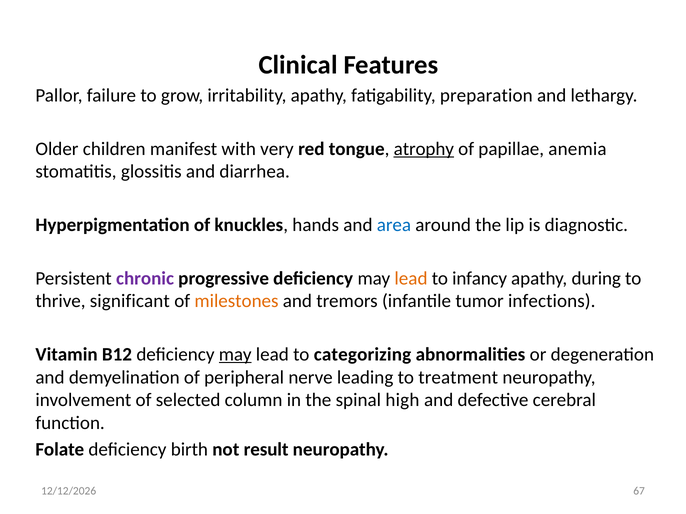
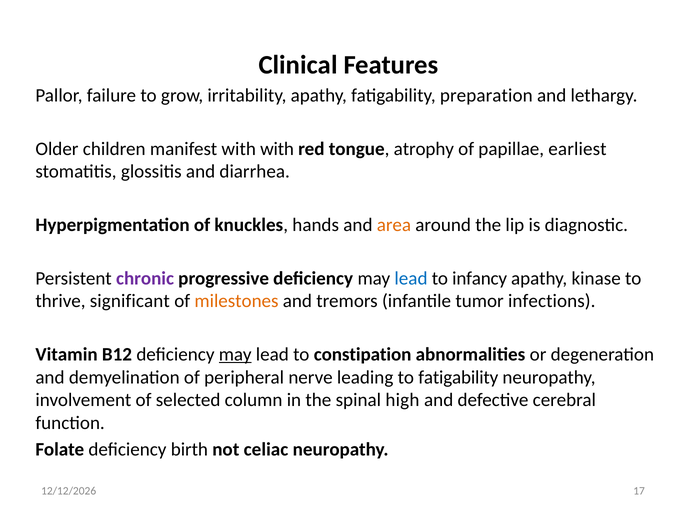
with very: very -> with (277, 149)
atrophy underline: present -> none (424, 149)
anemia: anemia -> earliest (577, 149)
area colour: blue -> orange (394, 225)
lead colour: orange -> blue (411, 279)
during: during -> kinase (596, 279)
categorizing: categorizing -> constipation (363, 355)
to treatment: treatment -> fatigability (458, 378)
result: result -> celiac (266, 450)
67: 67 -> 17 (639, 491)
